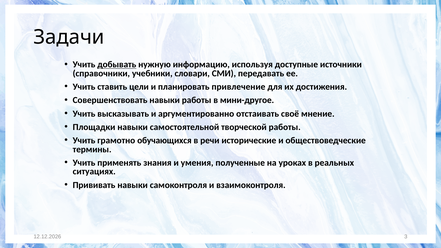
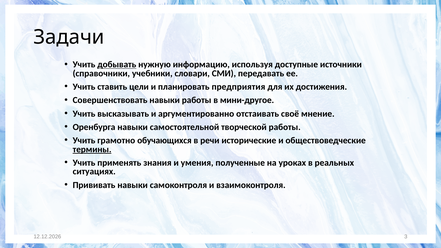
привлечение: привлечение -> предприятия (238, 87)
Площадки: Площадки -> Оренбурга (94, 127)
термины underline: none -> present (92, 149)
